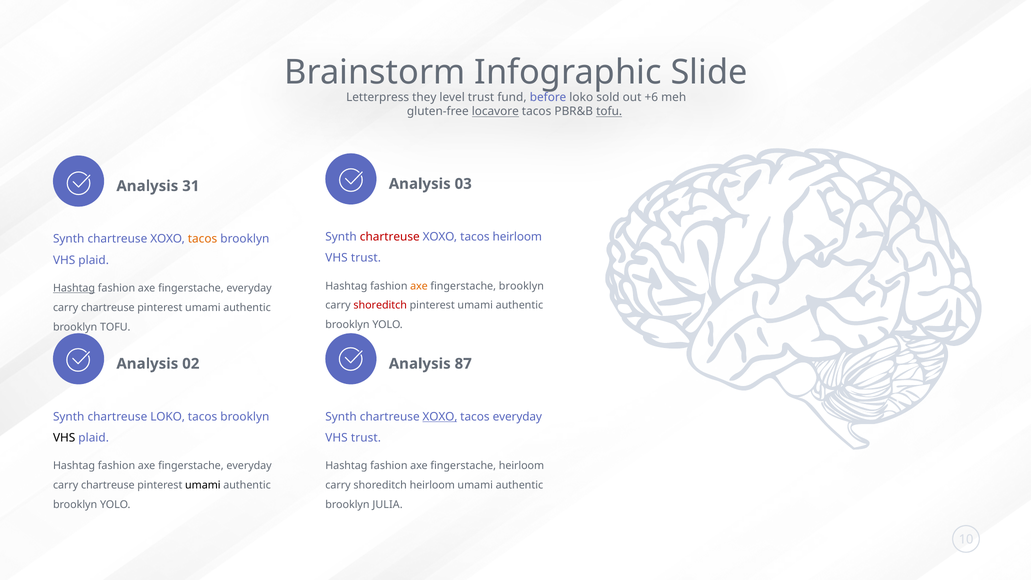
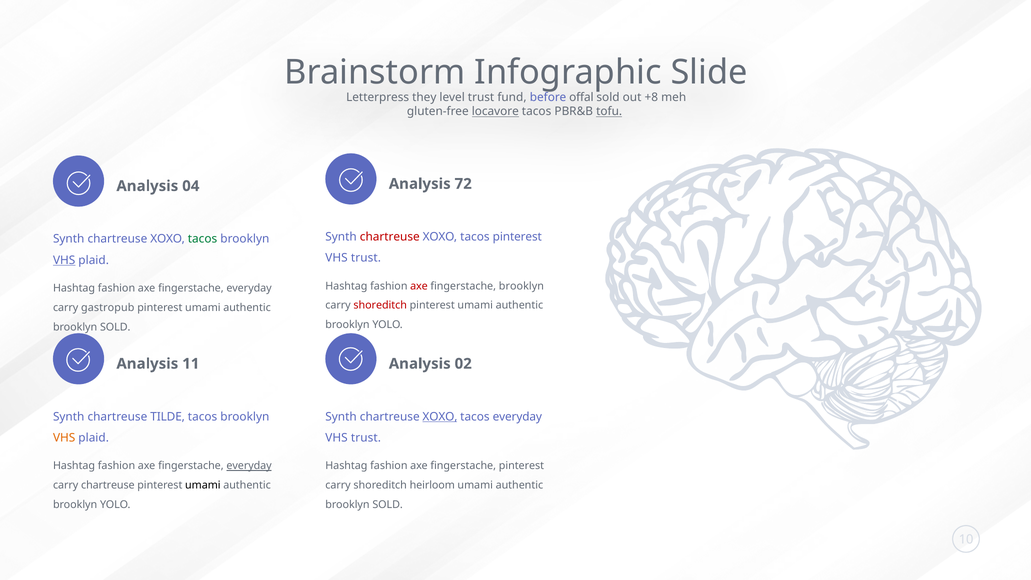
before loko: loko -> offal (581, 97)
+6: +6 -> +8 (651, 97)
03: 03 -> 72 (463, 184)
31: 31 -> 04 (191, 186)
tacos heirloom: heirloom -> pinterest (517, 237)
tacos colour: orange -> green (203, 239)
VHS underline: none -> present (64, 260)
axe colour: orange -> red (419, 286)
Hashtag underline: present -> none (74, 288)
chartreuse: chartreuse -> gastropub (108, 308)
TOFU: TOFU -> SOLD (115, 327)
02: 02 -> 11 (191, 364)
87: 87 -> 02 (463, 364)
chartreuse LOKO: LOKO -> TILDE (168, 417)
VHS colour: black -> orange (64, 438)
everyday underline: none -> present (249, 466)
fingerstache heirloom: heirloom -> pinterest (521, 466)
JULIA: JULIA -> SOLD (388, 505)
